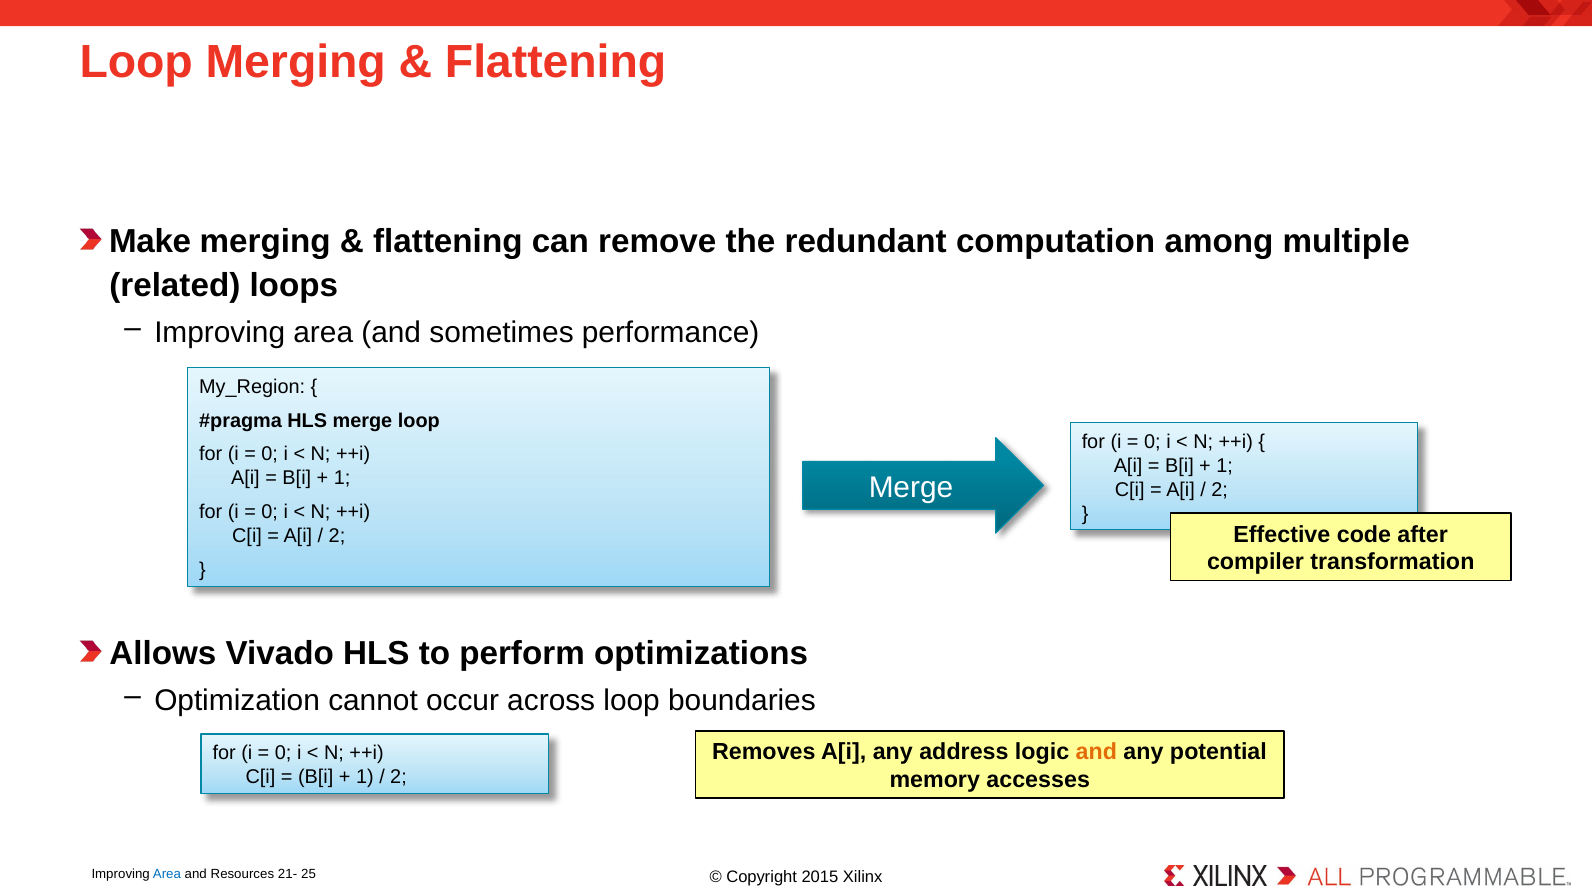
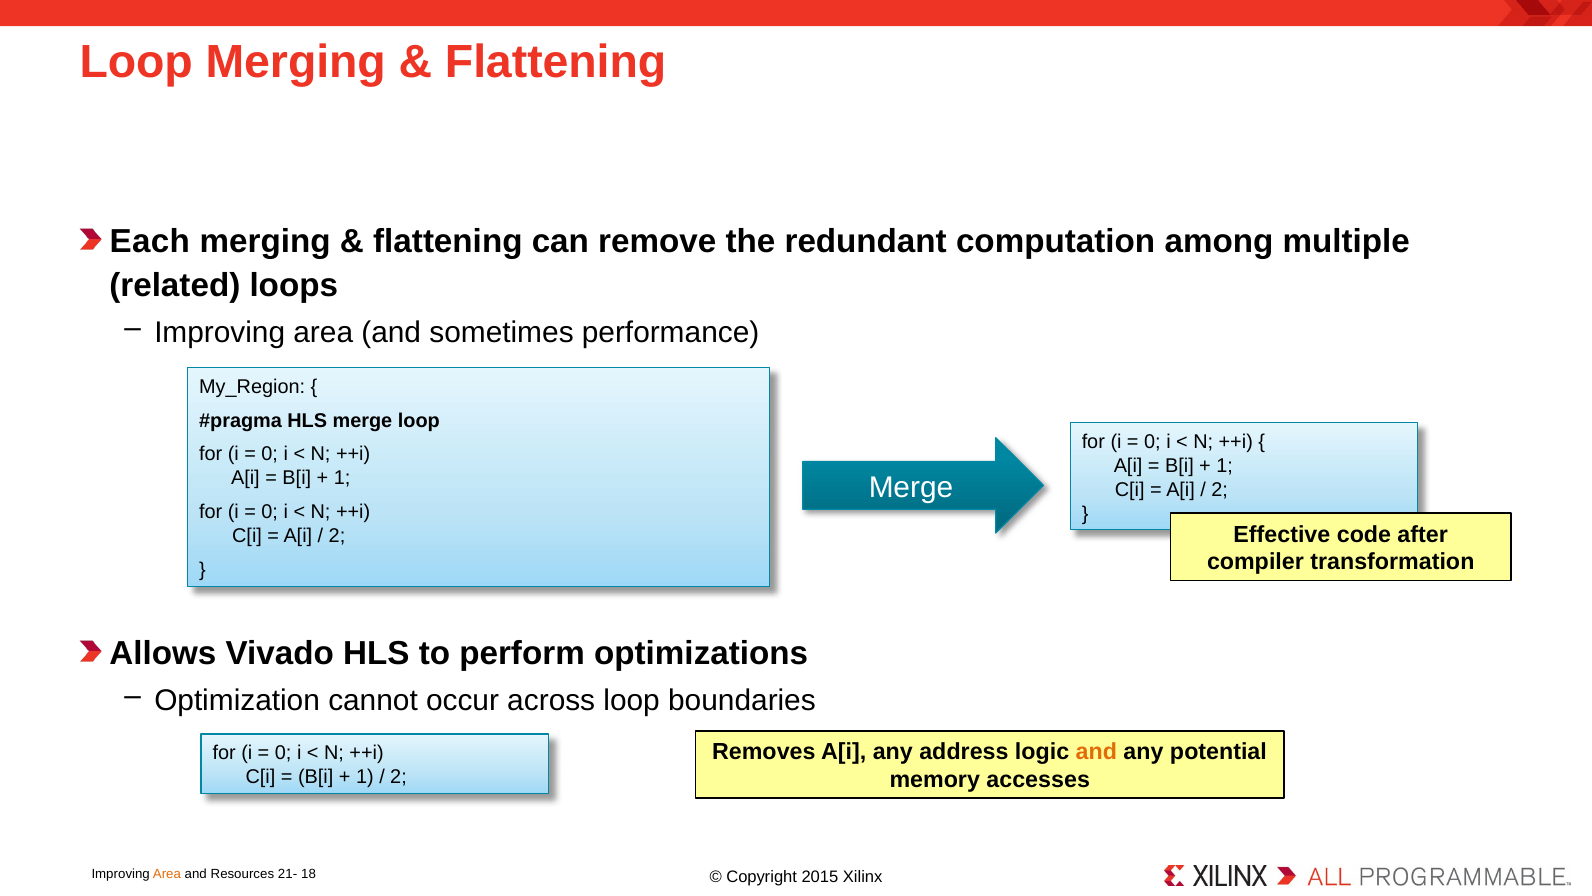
Make: Make -> Each (150, 241)
Area colour: blue -> orange (167, 874)
25: 25 -> 18 (309, 874)
